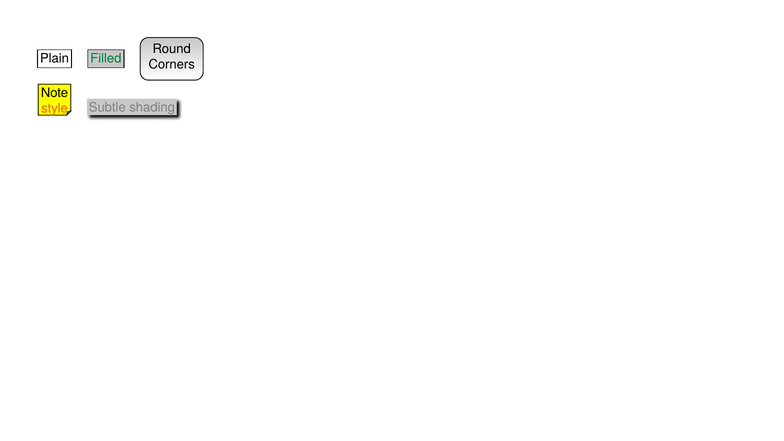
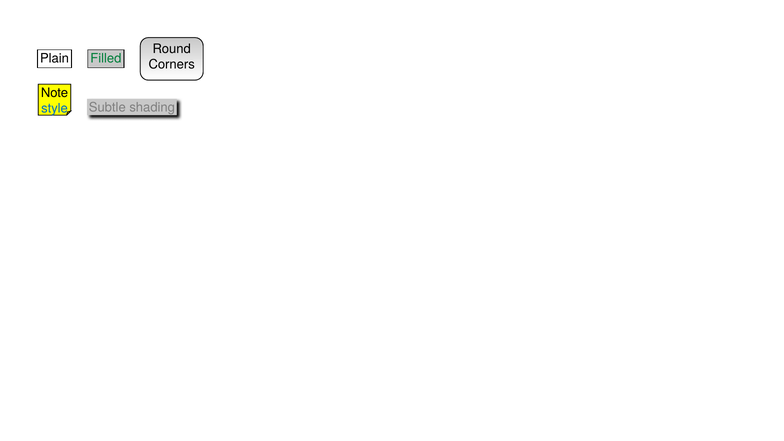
style colour: orange -> blue (55, 109)
